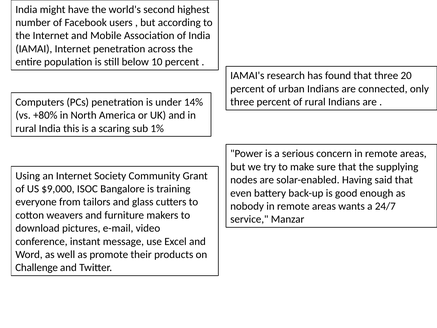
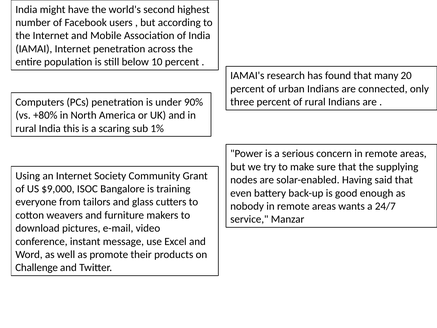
that three: three -> many (386, 76)
14%: 14% -> 90% (194, 102)
